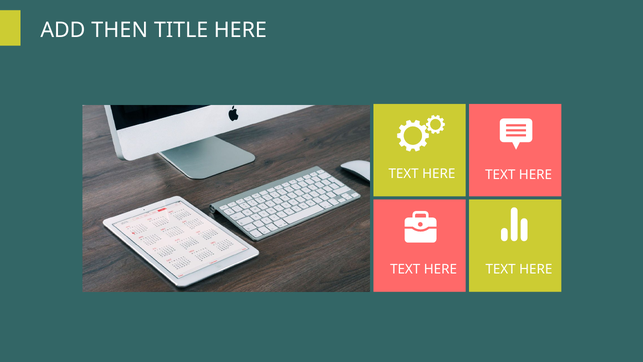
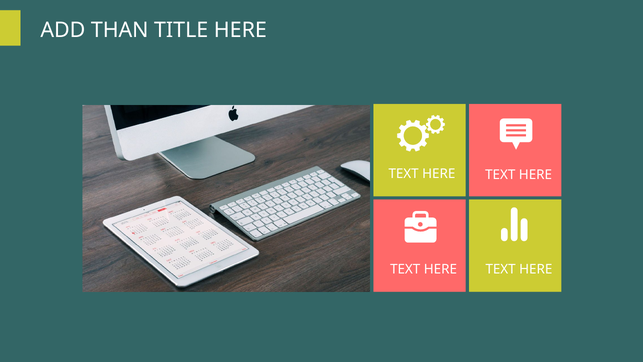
THEN: THEN -> THAN (120, 30)
